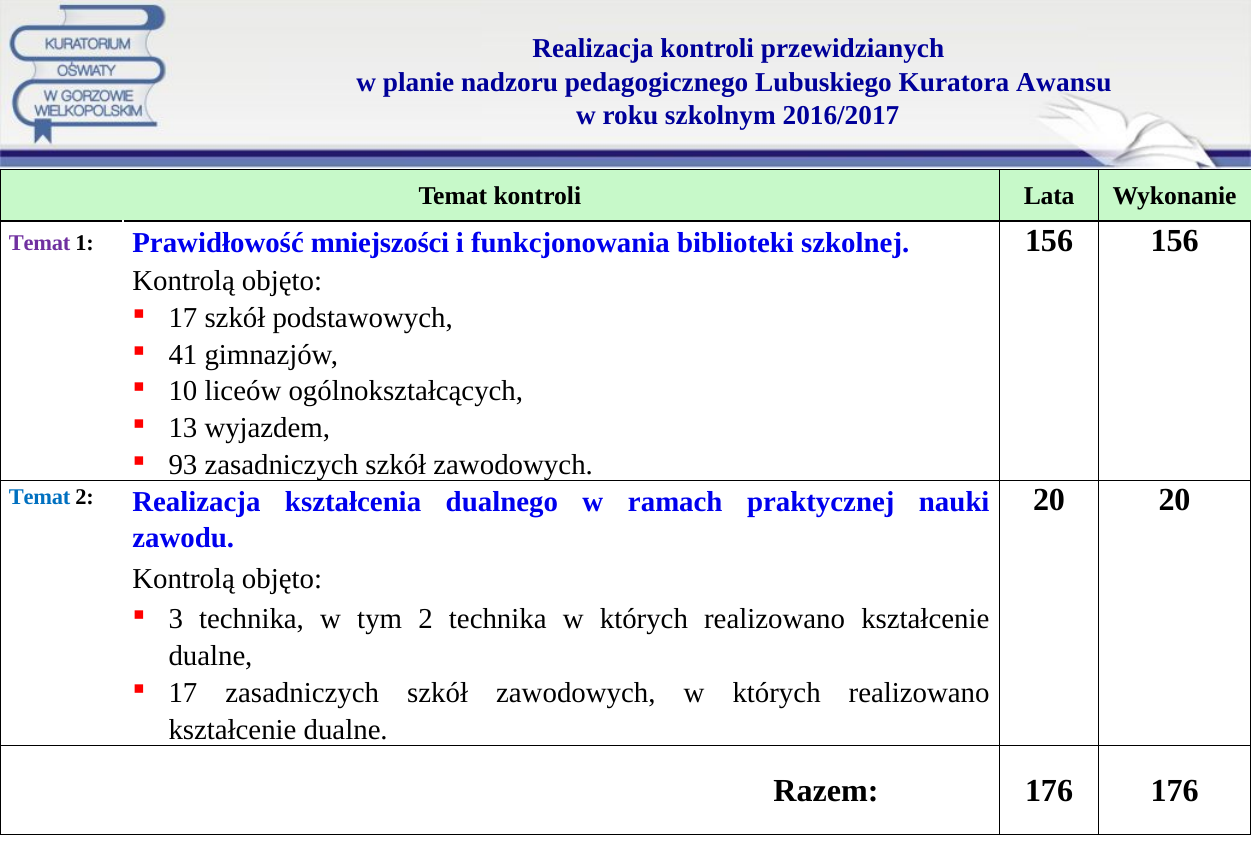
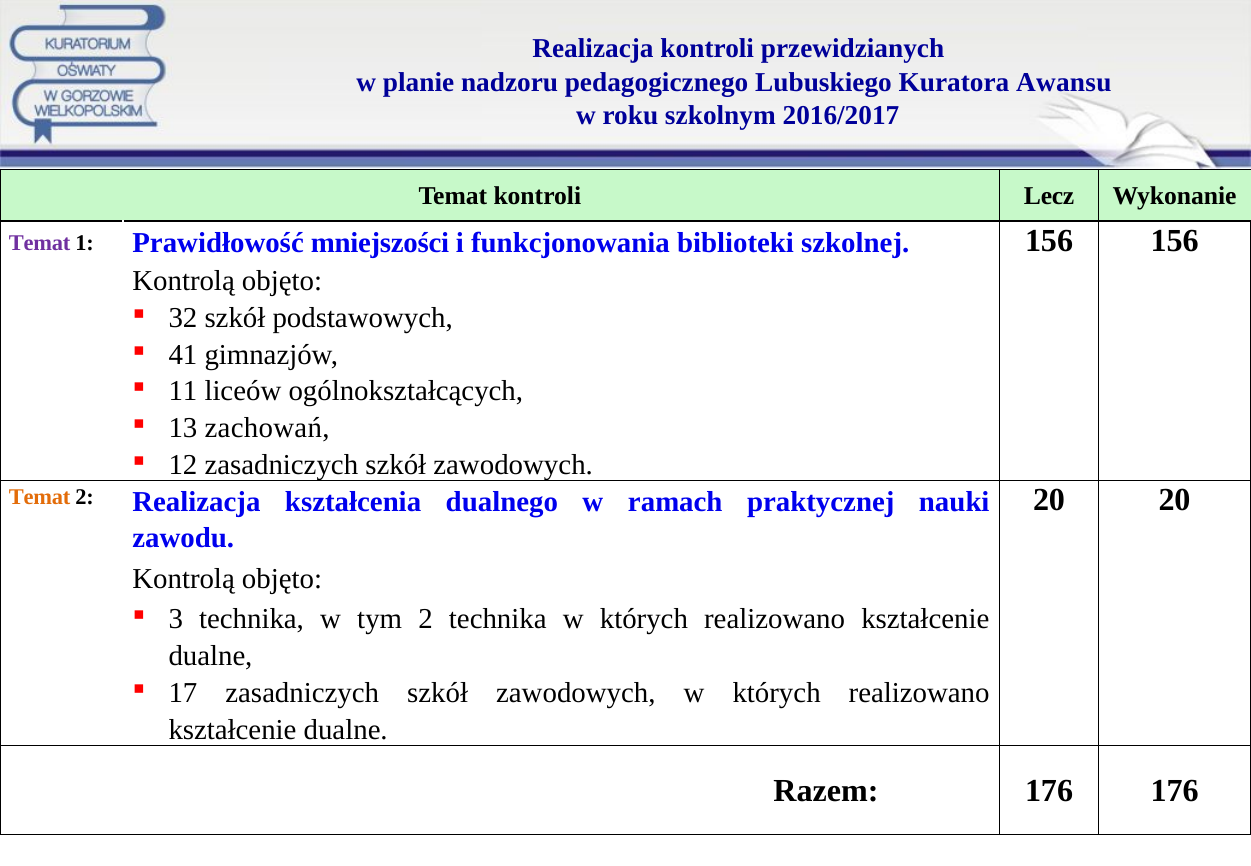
Lata: Lata -> Lecz (1049, 196)
17: 17 -> 32 (183, 318)
10: 10 -> 11 (183, 392)
wyjazdem: wyjazdem -> zachowań (267, 428)
93: 93 -> 12 (183, 465)
Temat colour: blue -> orange (40, 497)
